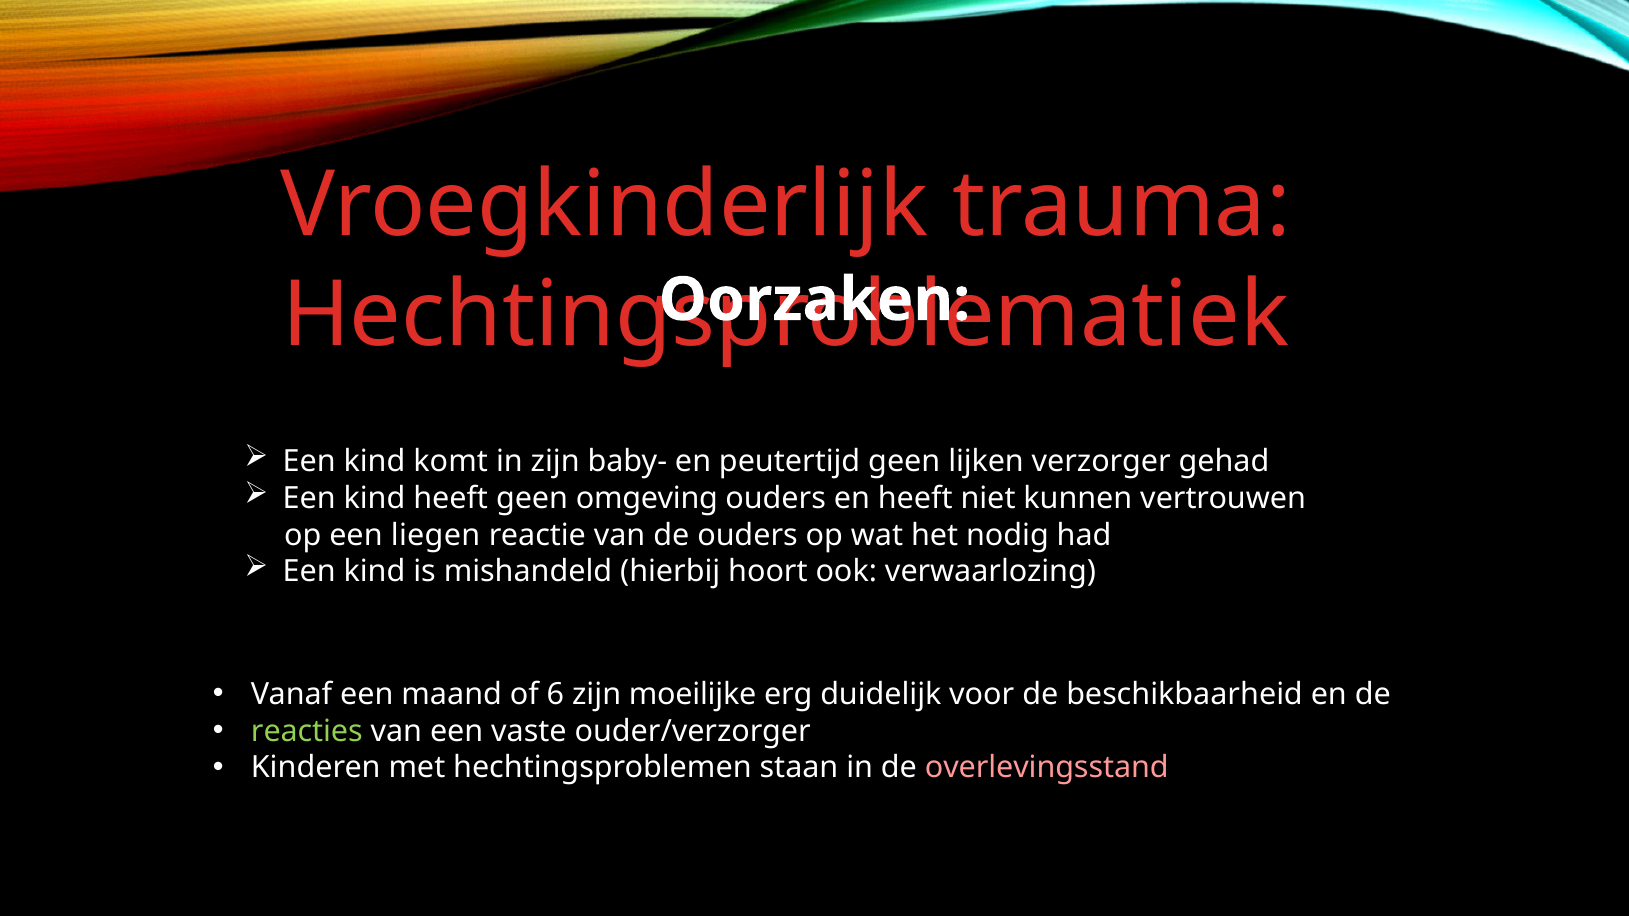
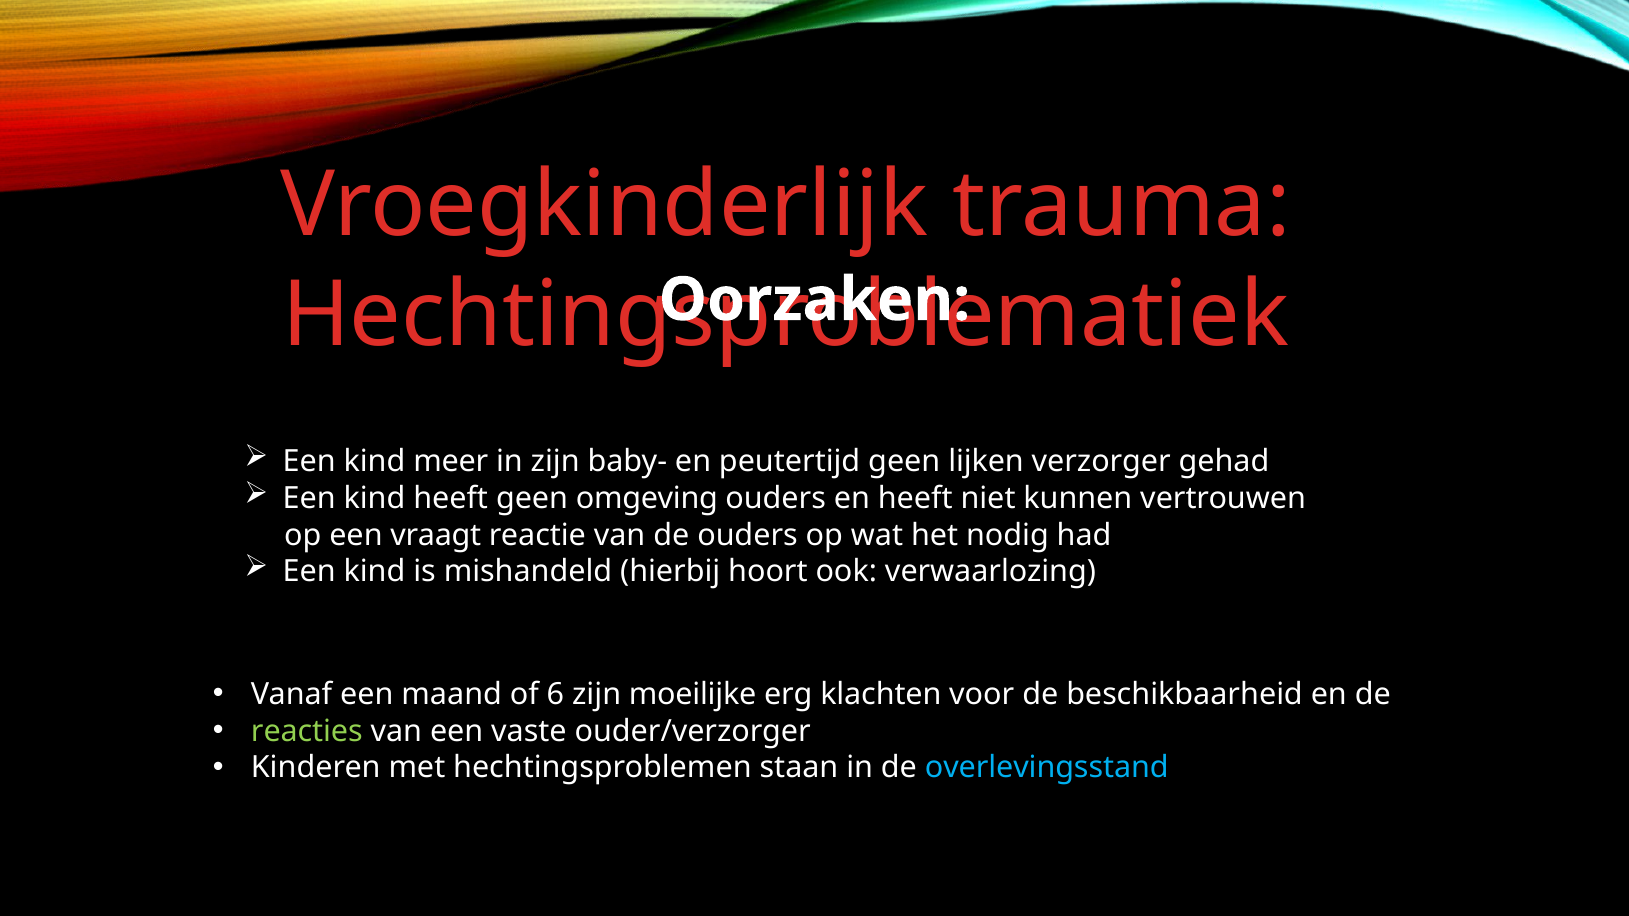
komt: komt -> meer (451, 462)
liegen: liegen -> vraagt (436, 535)
duidelijk: duidelijk -> klachten (881, 695)
overlevingsstand colour: pink -> light blue (1047, 768)
